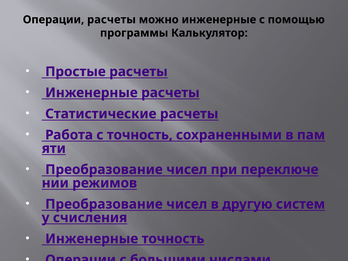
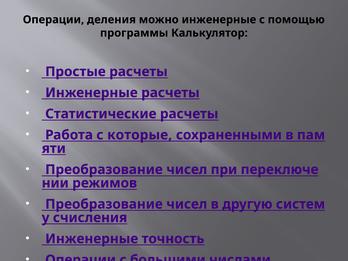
Операции расчеты: расчеты -> деления (111, 20)
с точность: точность -> которые (140, 135)
